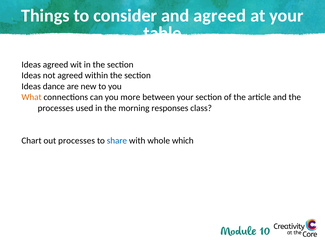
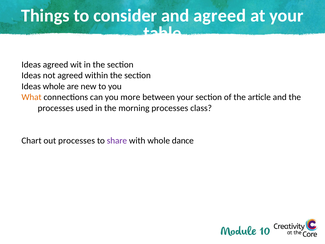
Ideas dance: dance -> whole (54, 86)
morning responses: responses -> processes (170, 108)
share colour: blue -> purple (117, 140)
which: which -> dance (183, 140)
